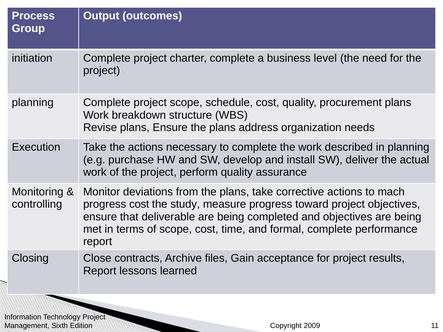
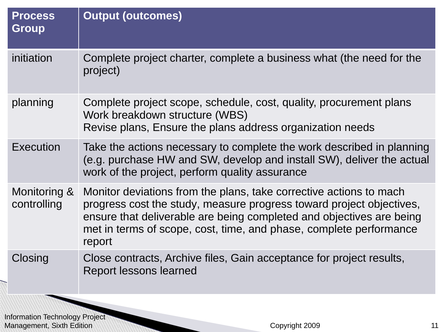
level: level -> what (325, 58)
formal: formal -> phase (287, 229)
